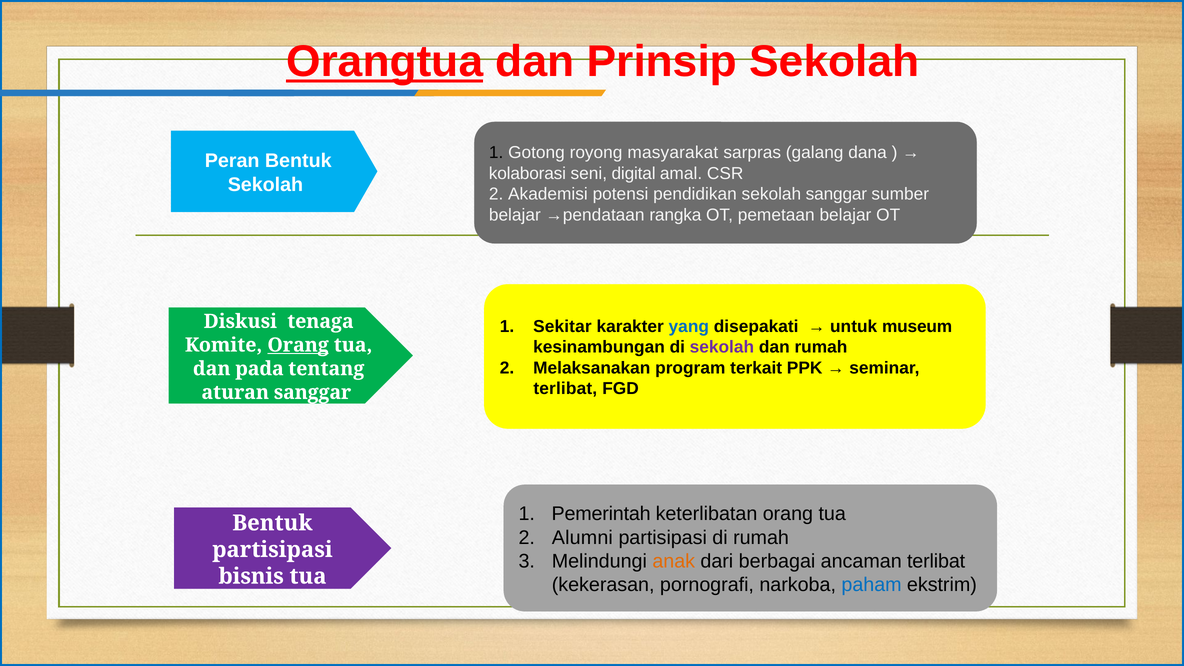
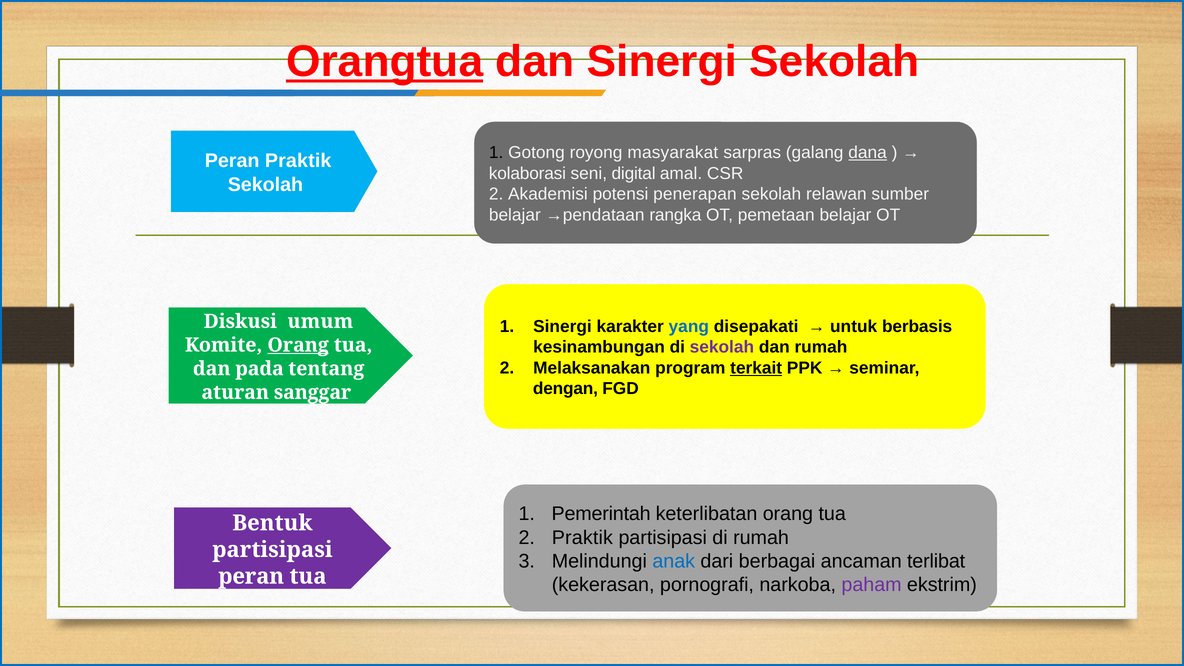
dan Prinsip: Prinsip -> Sinergi (662, 62)
dana underline: none -> present (868, 153)
Peran Bentuk: Bentuk -> Praktik (298, 161)
pendidikan: pendidikan -> penerapan (695, 194)
sekolah sanggar: sanggar -> relawan (836, 194)
tenaga: tenaga -> umum (320, 321)
1 Sekitar: Sekitar -> Sinergi (562, 327)
museum: museum -> berbasis (917, 327)
terkait underline: none -> present (756, 368)
terlibat: terlibat -> dengan (565, 389)
2 Alumni: Alumni -> Praktik (582, 538)
anak colour: orange -> blue (674, 561)
bisnis: bisnis -> peran (251, 576)
paham colour: blue -> purple (872, 585)
